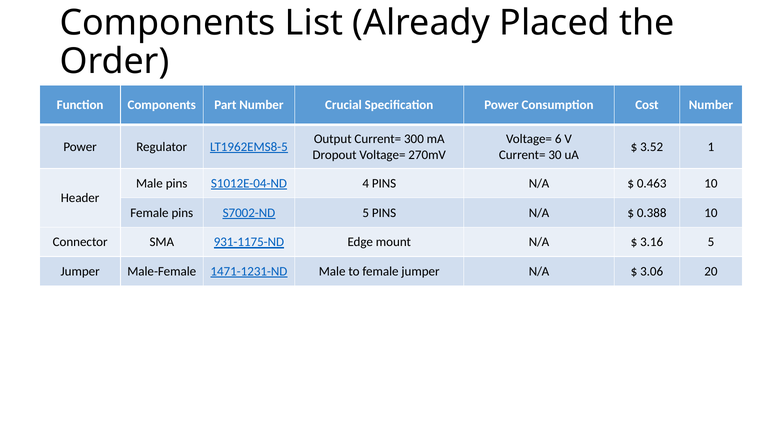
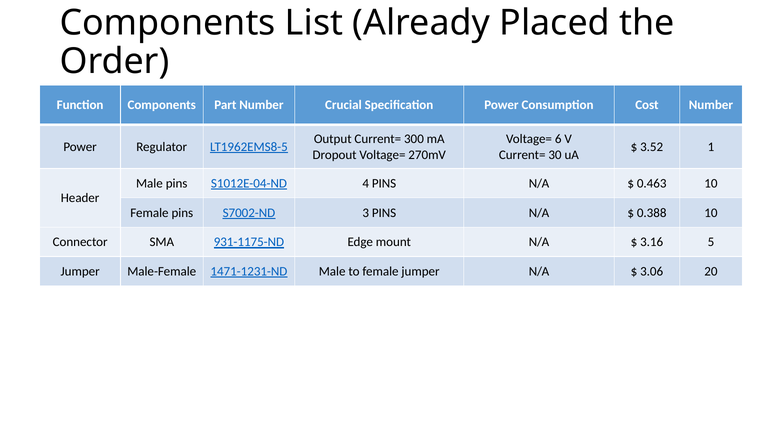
S7002-ND 5: 5 -> 3 (366, 213)
